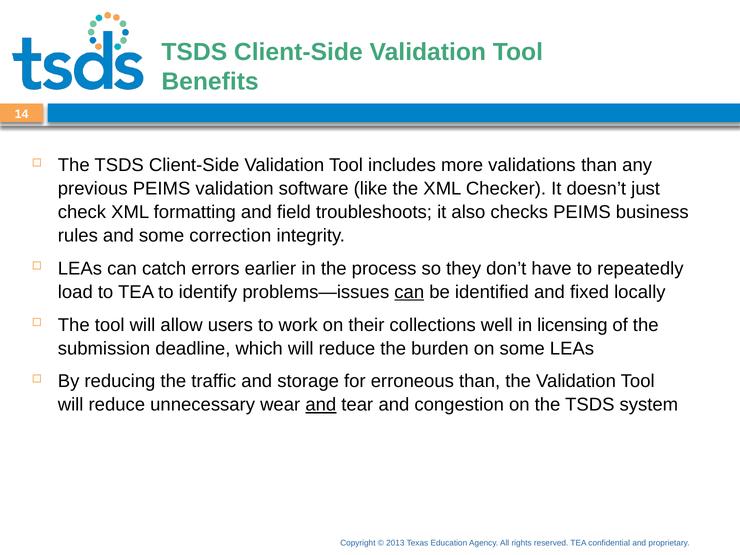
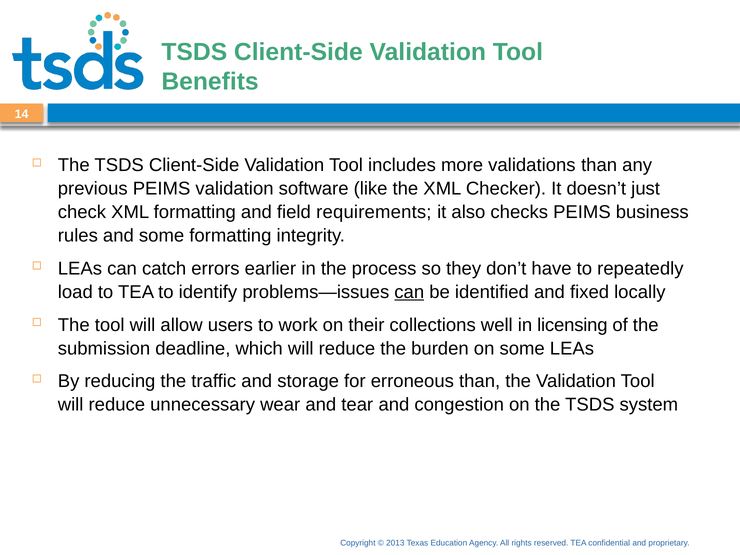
troubleshoots: troubleshoots -> requirements (374, 212)
some correction: correction -> formatting (230, 236)
and underline: present -> none (321, 405)
